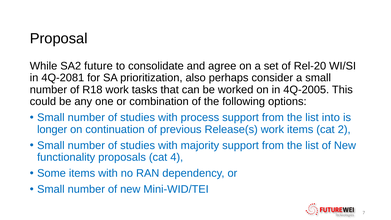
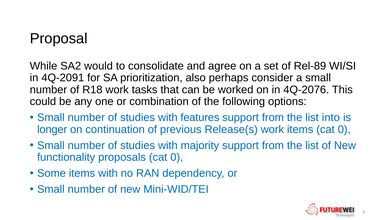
future: future -> would (99, 66)
Rel-20: Rel-20 -> Rel-89 (310, 66)
4Q-2081: 4Q-2081 -> 4Q-2091 (63, 78)
4Q-2005: 4Q-2005 -> 4Q-2076 (306, 90)
process: process -> features (200, 118)
items cat 2: 2 -> 0 (344, 129)
proposals cat 4: 4 -> 0 (177, 157)
